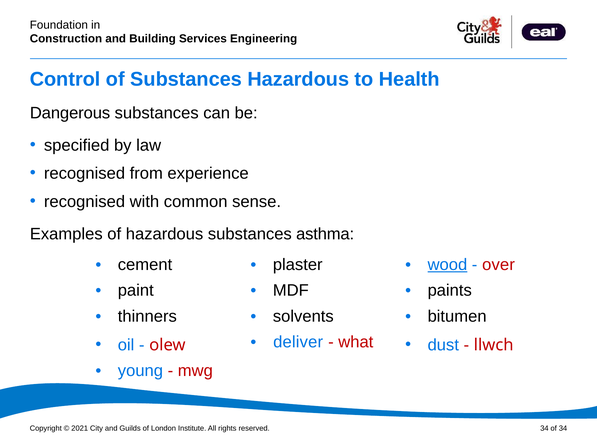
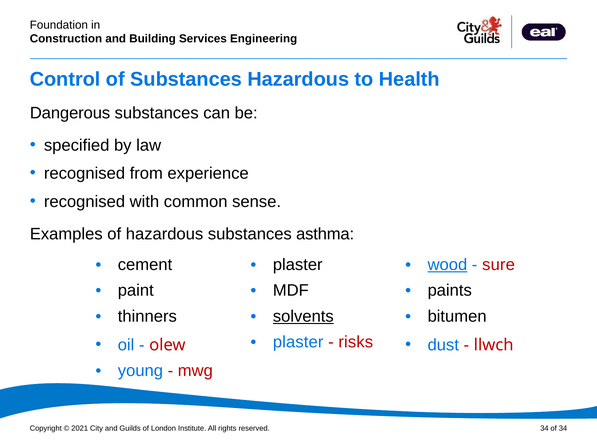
over: over -> sure (499, 265)
solvents underline: none -> present (303, 316)
deliver: deliver -> plaster (298, 342)
what: what -> risks (356, 342)
